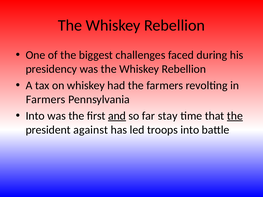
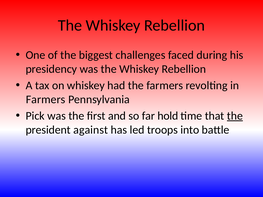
Into: Into -> Pick (35, 116)
and underline: present -> none (117, 116)
stay: stay -> hold (168, 116)
